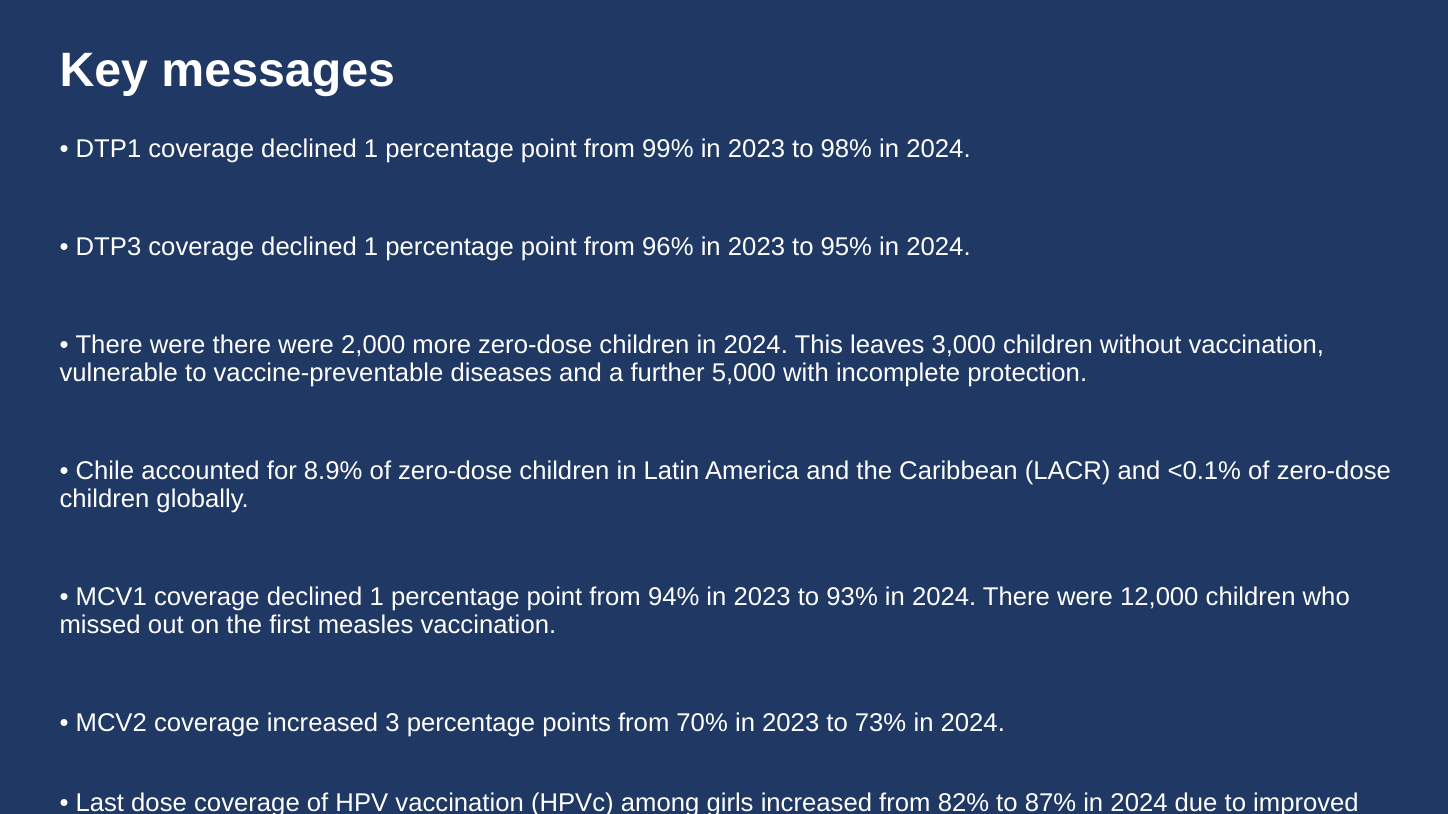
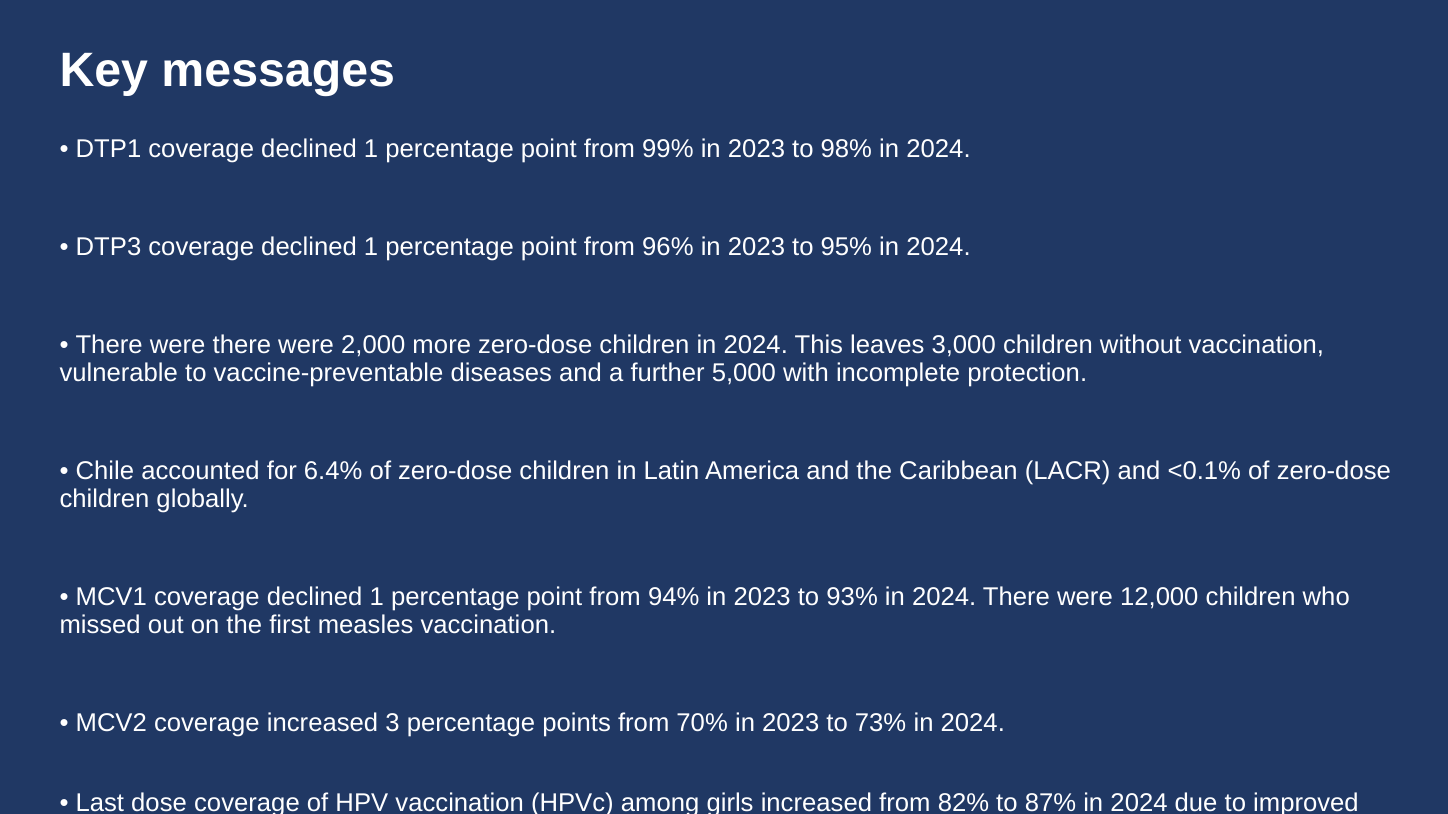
8.9%: 8.9% -> 6.4% (333, 472)
